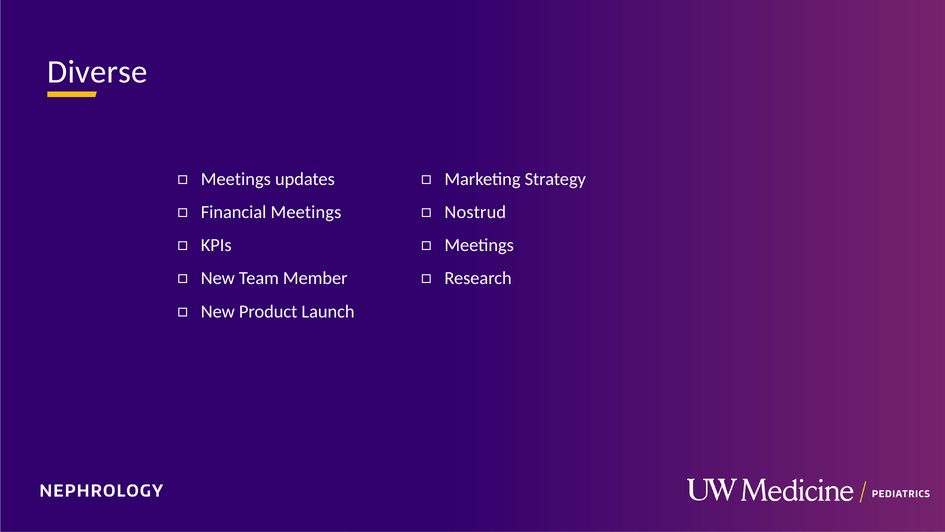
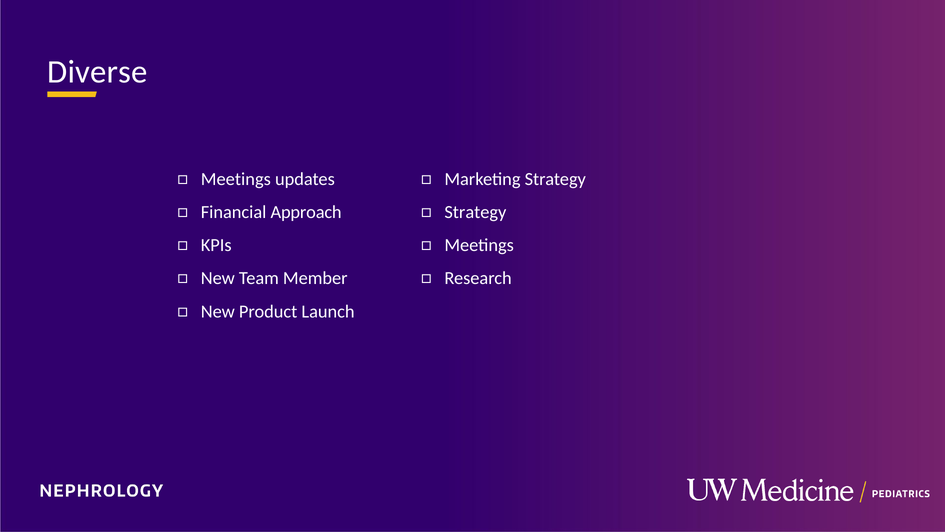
Financial Meetings: Meetings -> Approach (306, 212)
Nostrud: Nostrud -> Strategy (475, 212)
